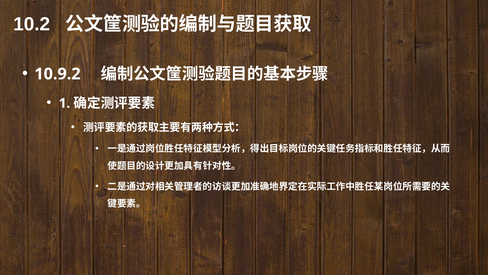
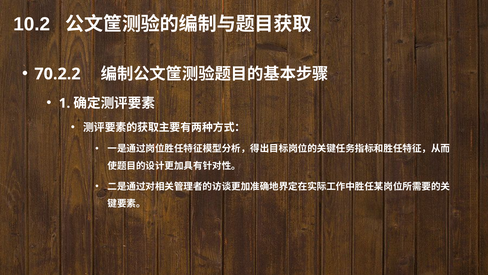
10.9.2: 10.9.2 -> 70.2.2 (57, 74)
